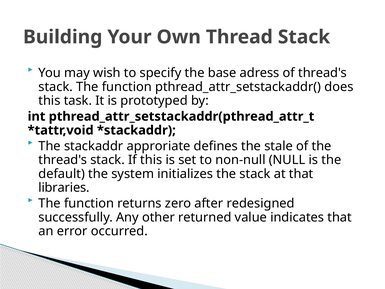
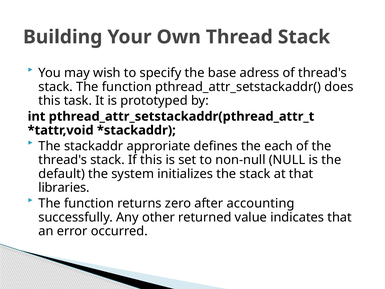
stale: stale -> each (279, 146)
redesigned: redesigned -> accounting (260, 203)
